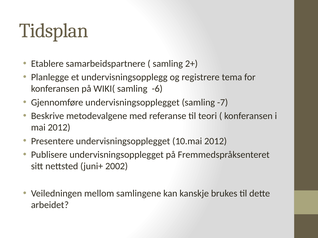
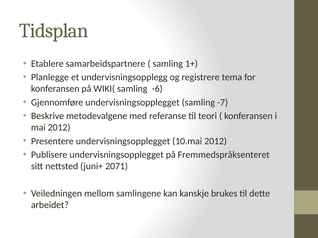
2+: 2+ -> 1+ (191, 64)
2002: 2002 -> 2071 (117, 167)
